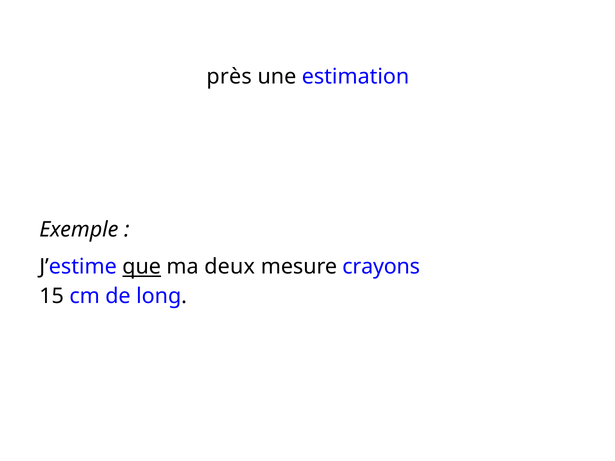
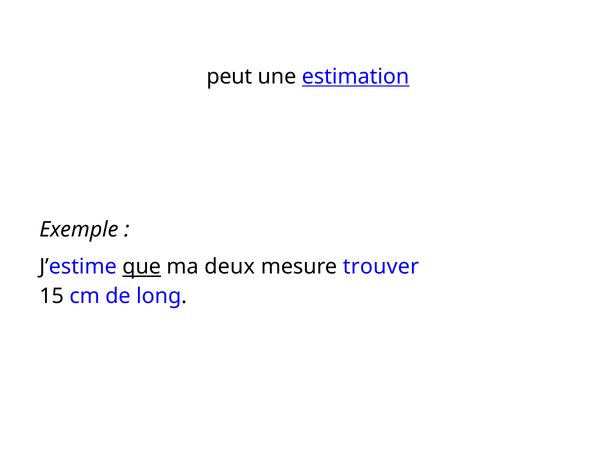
près: près -> peut (229, 77)
estimation underline: none -> present (356, 77)
crayons: crayons -> trouver (381, 267)
